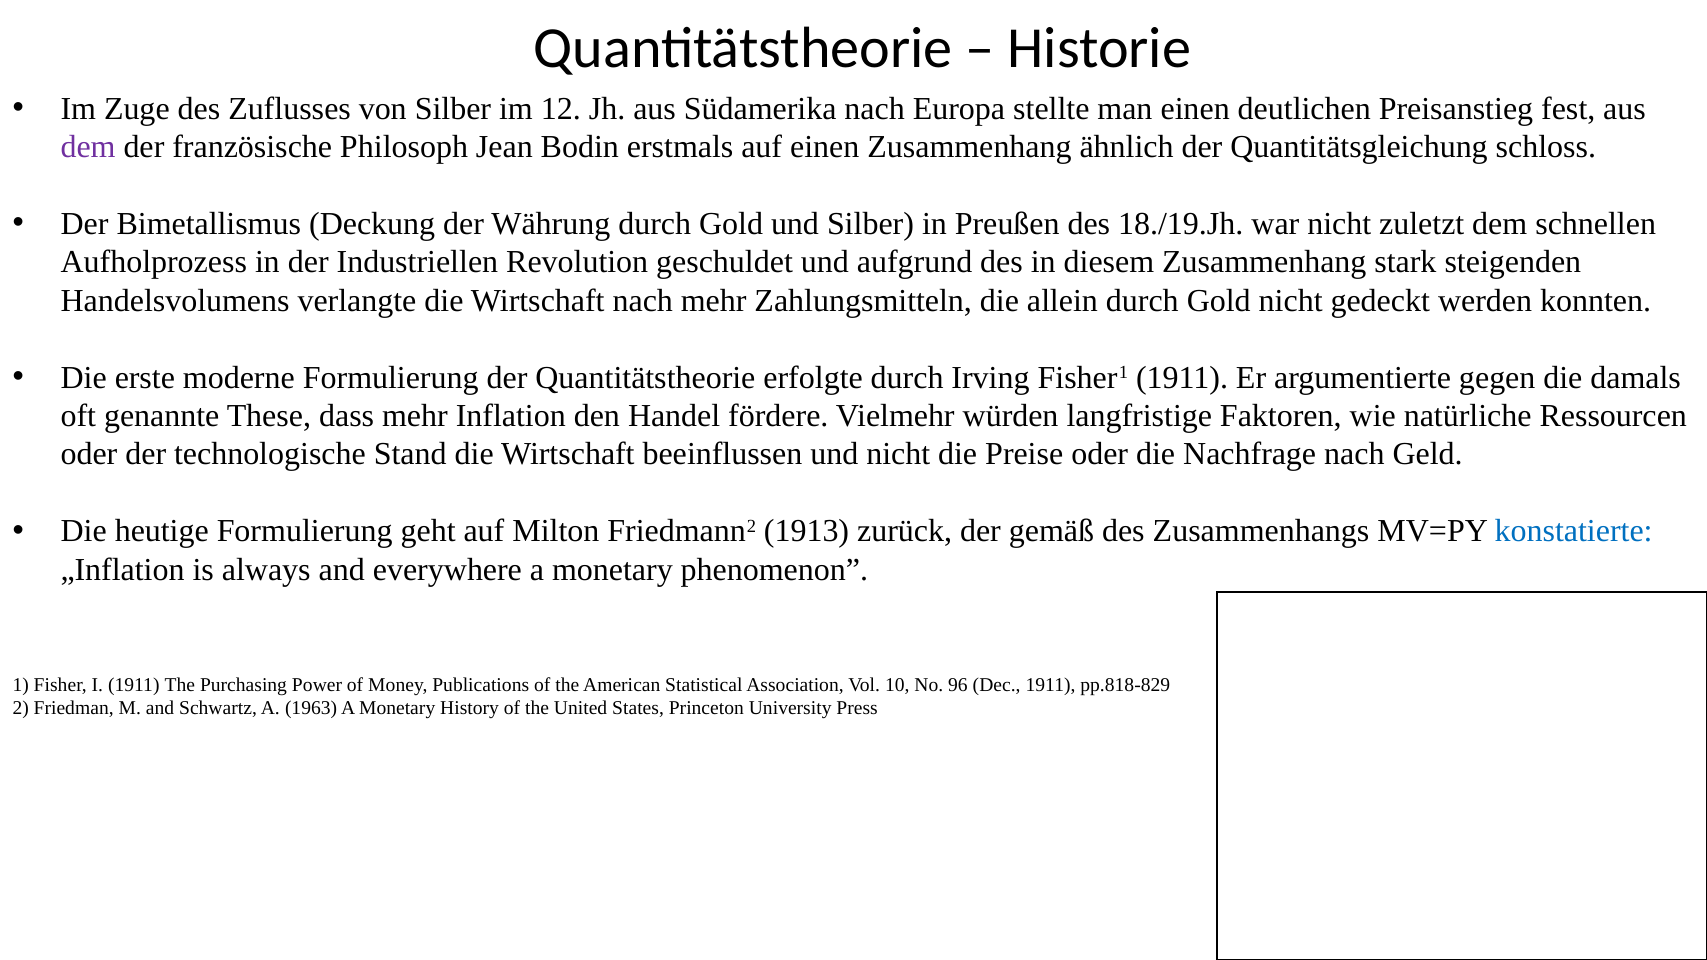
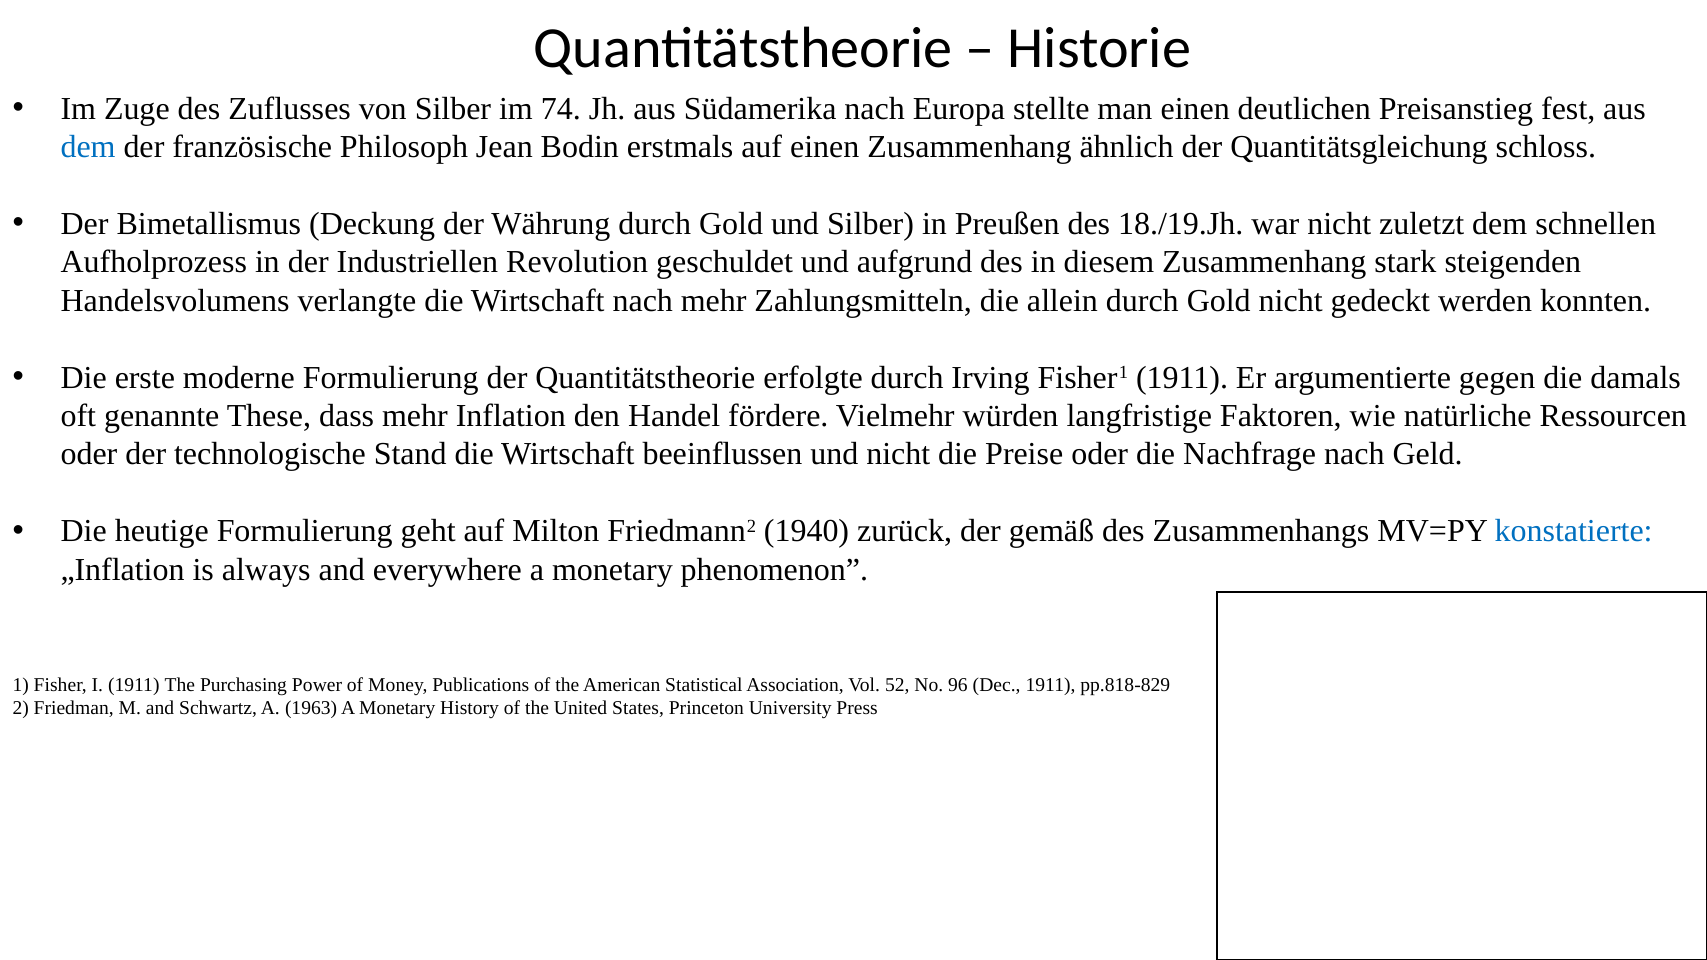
12: 12 -> 74 (561, 109)
dem colour: purple -> blue (88, 147)
1913: 1913 -> 1940 (807, 531)
10: 10 -> 52 (897, 685)
